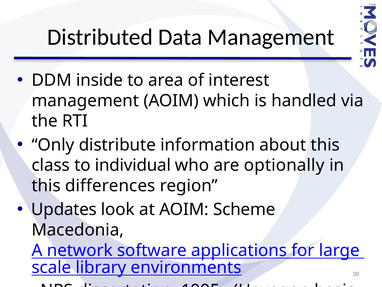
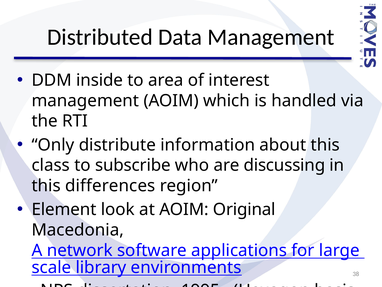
individual: individual -> subscribe (133, 165)
optionally: optionally -> discussing (284, 165)
Updates: Updates -> Element (64, 209)
Scheme: Scheme -> Original (244, 209)
